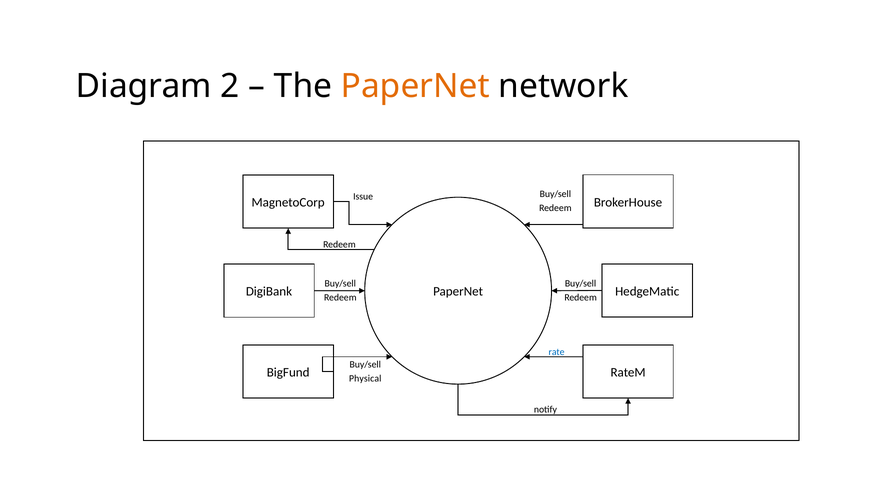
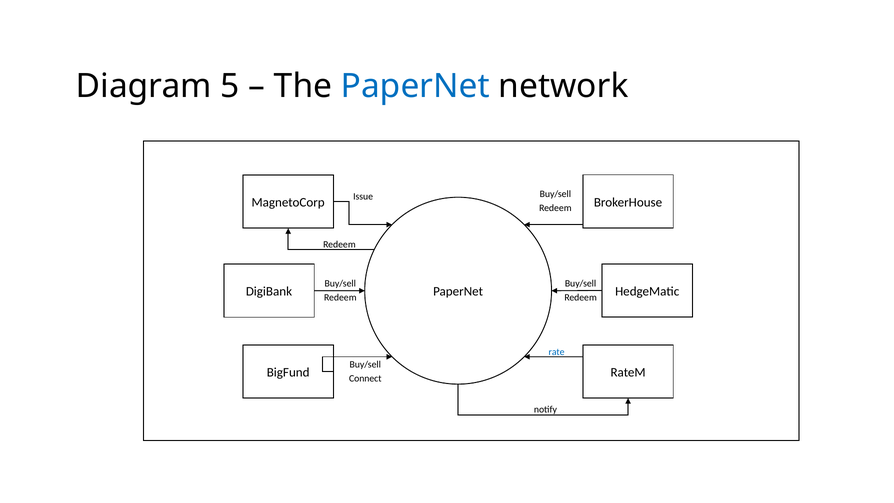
2: 2 -> 5 (230, 86)
PaperNet colour: orange -> blue (415, 86)
Physical: Physical -> Connect (365, 378)
